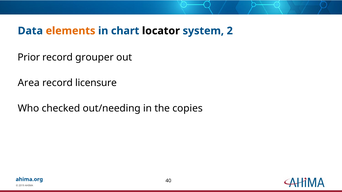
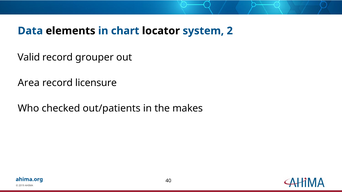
elements colour: orange -> black (71, 31)
Prior: Prior -> Valid (29, 57)
out/needing: out/needing -> out/patients (112, 109)
copies: copies -> makes (188, 109)
